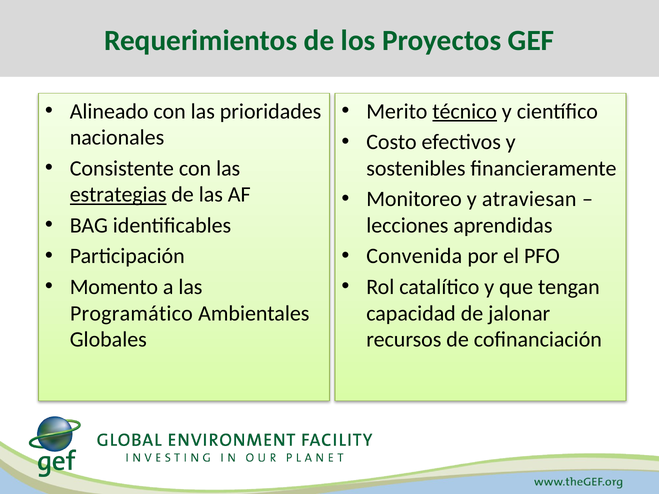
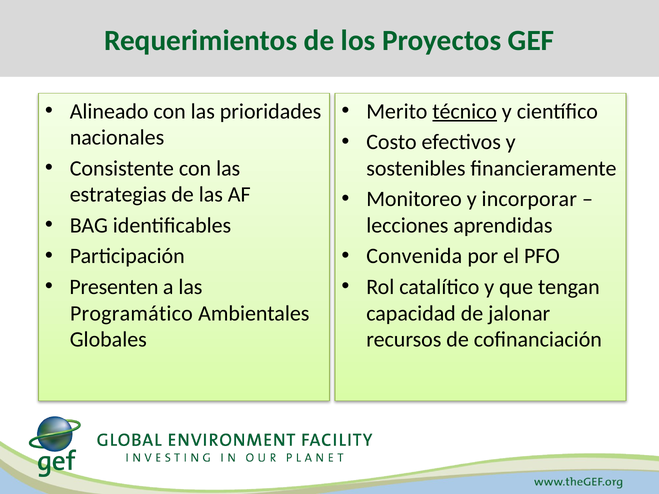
estrategias underline: present -> none (118, 195)
atraviesan: atraviesan -> incorporar (529, 199)
Momento: Momento -> Presenten (114, 287)
